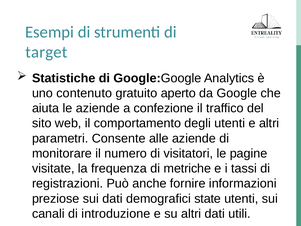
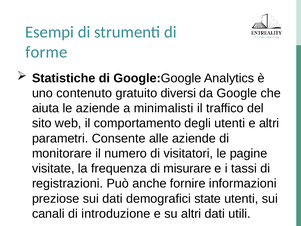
target: target -> forme (46, 52)
aperto: aperto -> diversi (178, 93)
confezione: confezione -> minimalisti (164, 108)
metriche: metriche -> misurare (187, 168)
